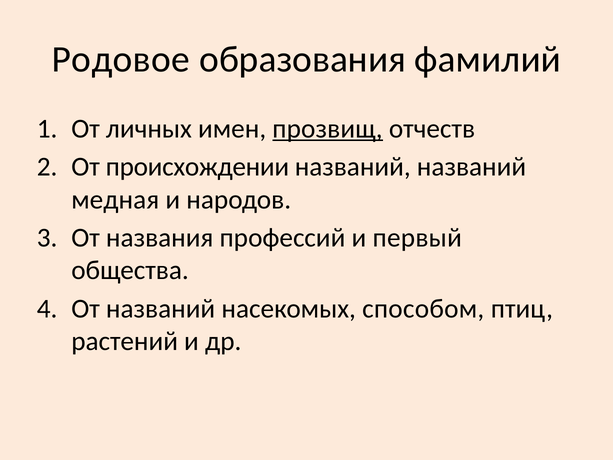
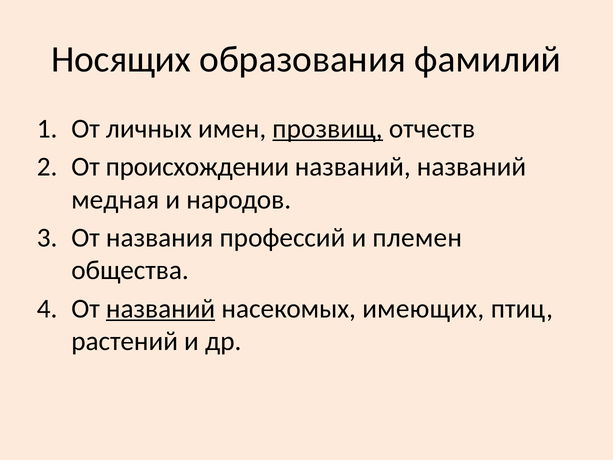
Родовое: Родовое -> Носящих (121, 59)
первый: первый -> племен (417, 238)
названий underline: none -> present (161, 308)
способом: способом -> имеющих (423, 308)
